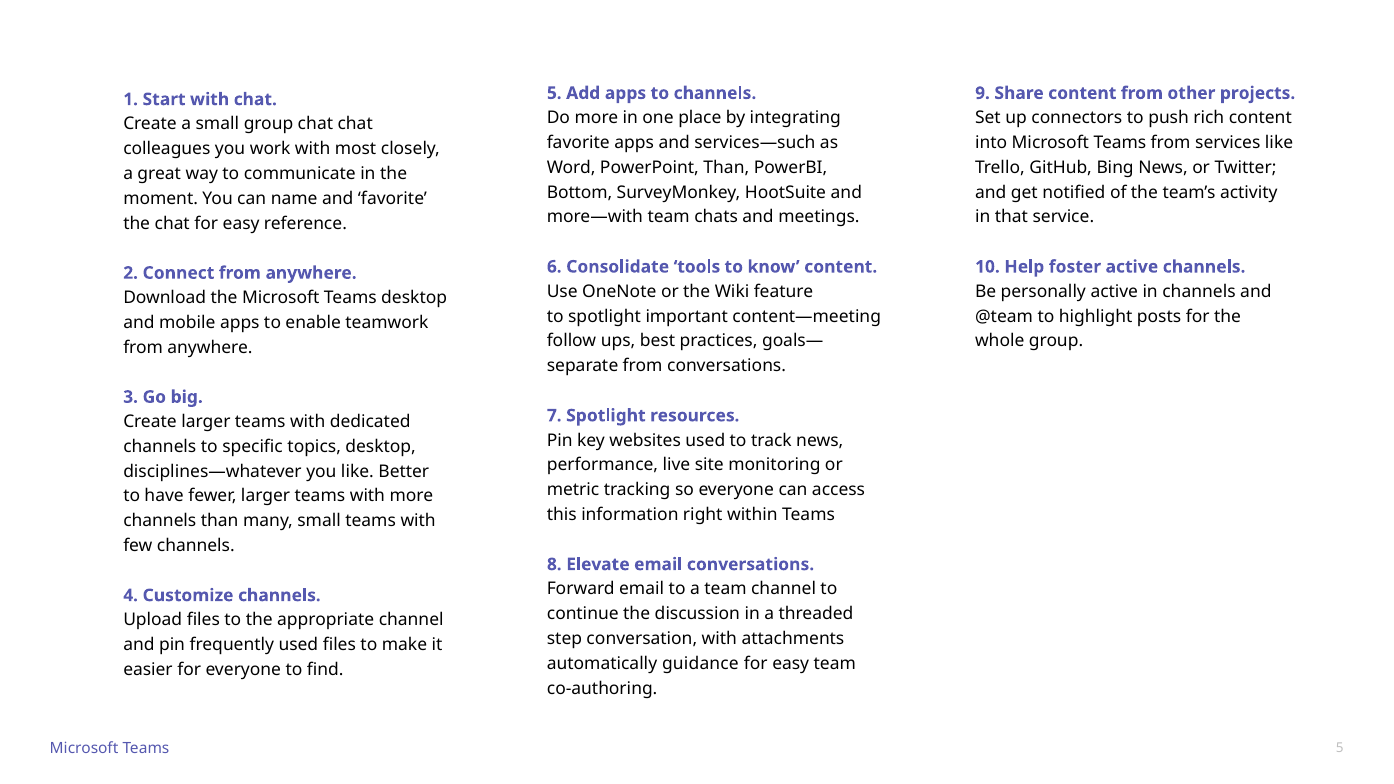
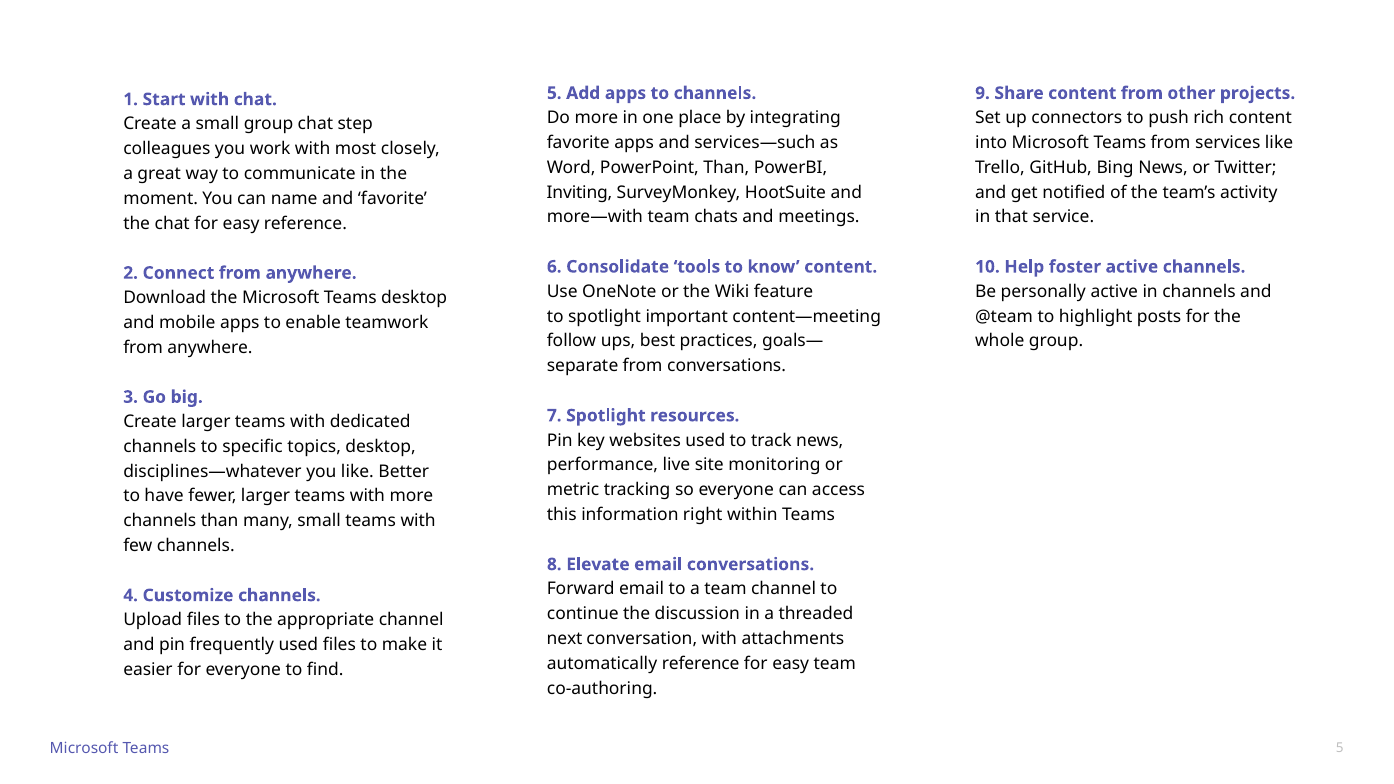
chat chat: chat -> step (355, 124)
Bottom: Bottom -> Inviting (580, 192)
step: step -> next (565, 639)
automatically guidance: guidance -> reference (701, 664)
